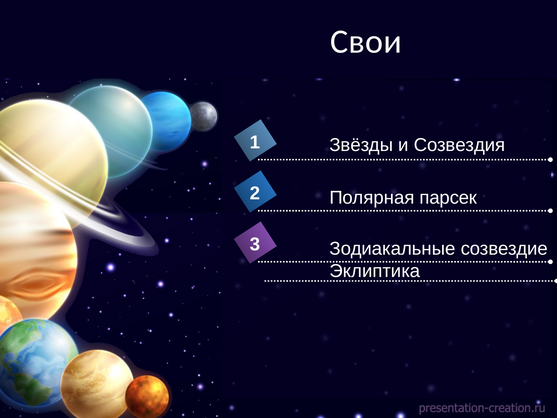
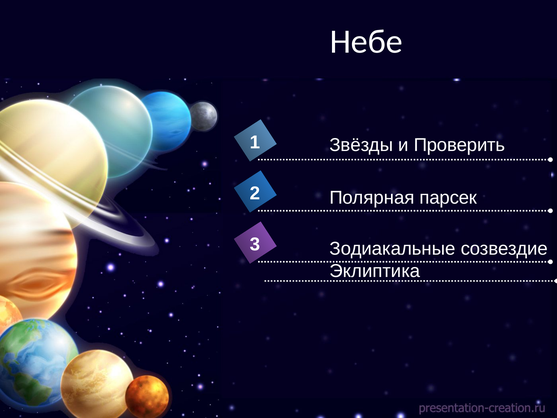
Свои: Свои -> Небе (366, 42)
Созвездия: Созвездия -> Проверить (459, 145)
